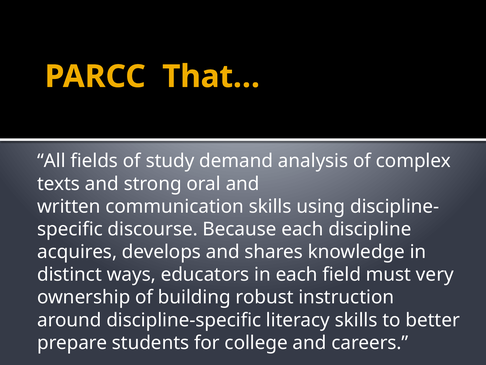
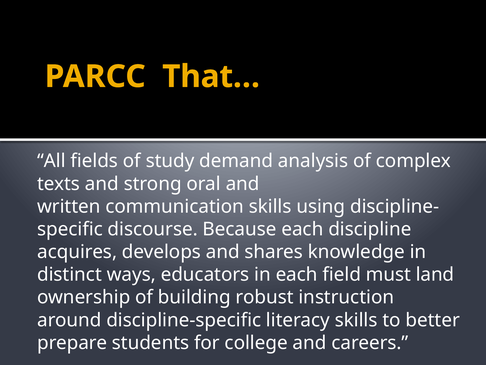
very: very -> land (435, 274)
